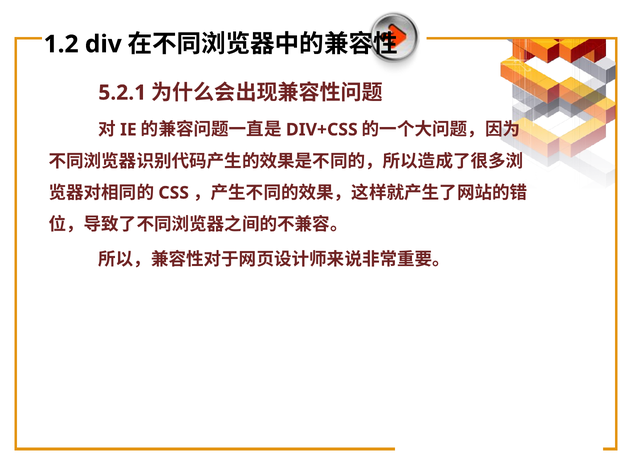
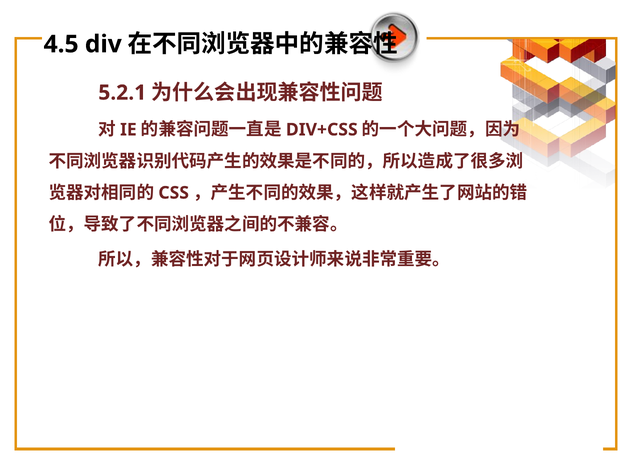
1.2: 1.2 -> 4.5 (61, 44)
